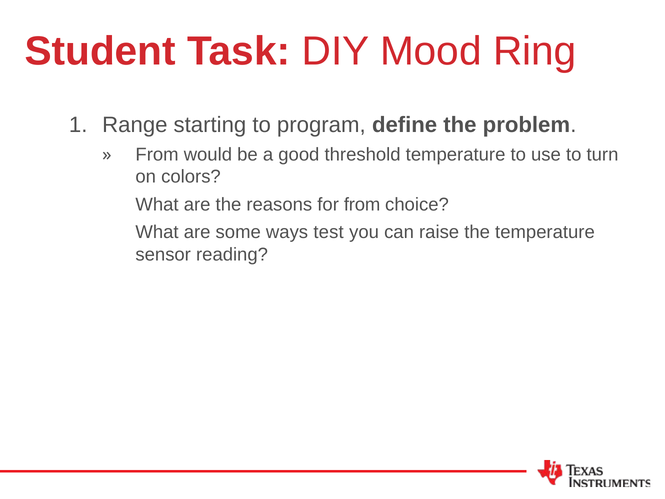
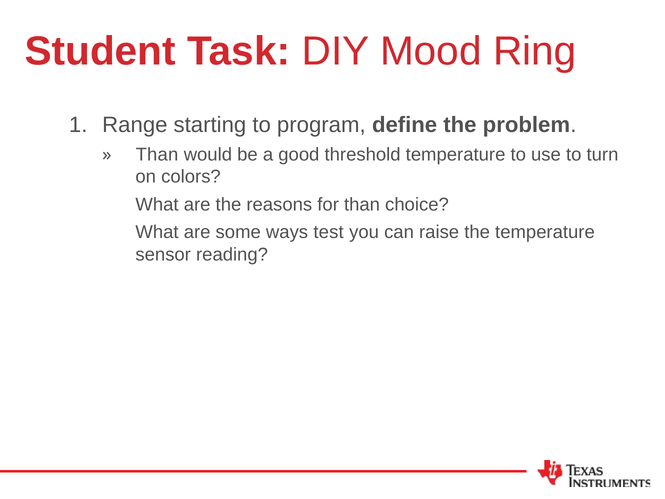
From: From -> Than (157, 155)
for from: from -> than (362, 204)
